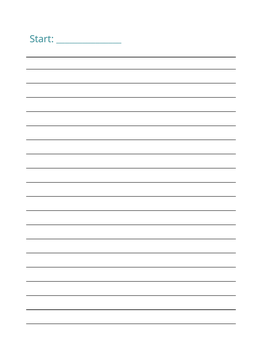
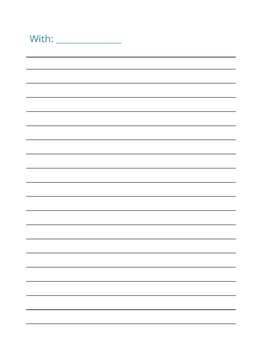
Start: Start -> With (42, 39)
